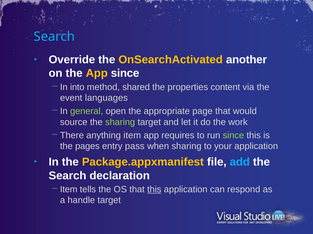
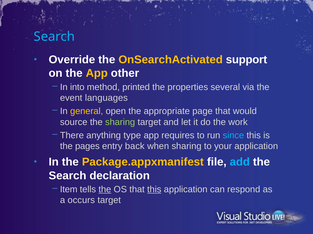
another: another -> support (247, 60)
App since: since -> other (125, 74)
shared: shared -> printed (136, 87)
content: content -> several (225, 87)
general colour: light green -> yellow (87, 112)
anything item: item -> type (132, 136)
since colour: light green -> light blue (233, 136)
pass: pass -> back (135, 147)
the underline: none -> present (105, 190)
handle: handle -> occurs (81, 201)
